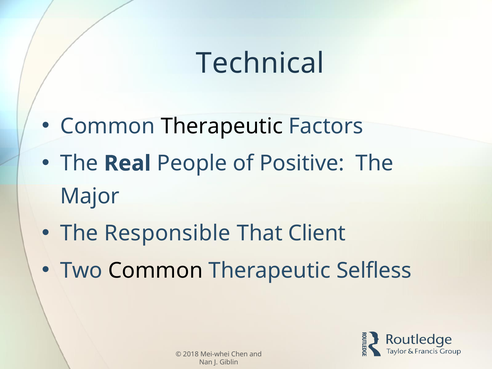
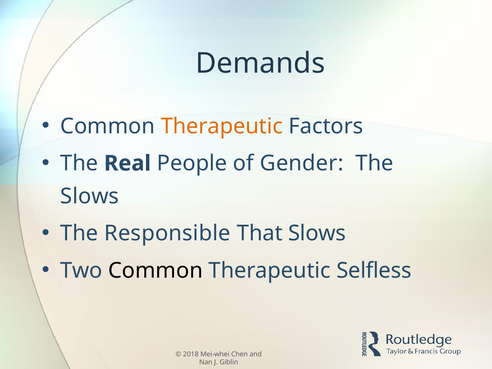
Technical: Technical -> Demands (260, 63)
Therapeutic colour: black -> orange (222, 126)
Positive: Positive -> Gender (302, 163)
Major: Major -> Slows (90, 196)
That Client: Client -> Slows (317, 233)
